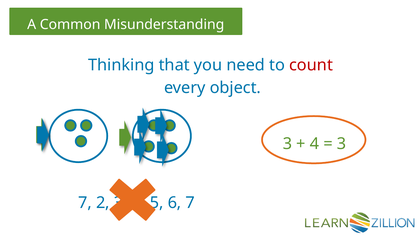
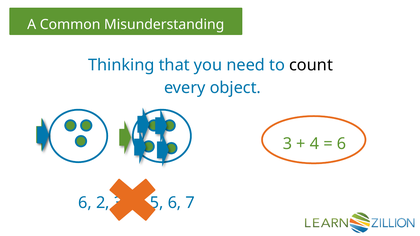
count colour: red -> black (311, 65)
3: 3 -> 6 (342, 144)
7: 7 -> 6 (85, 203)
